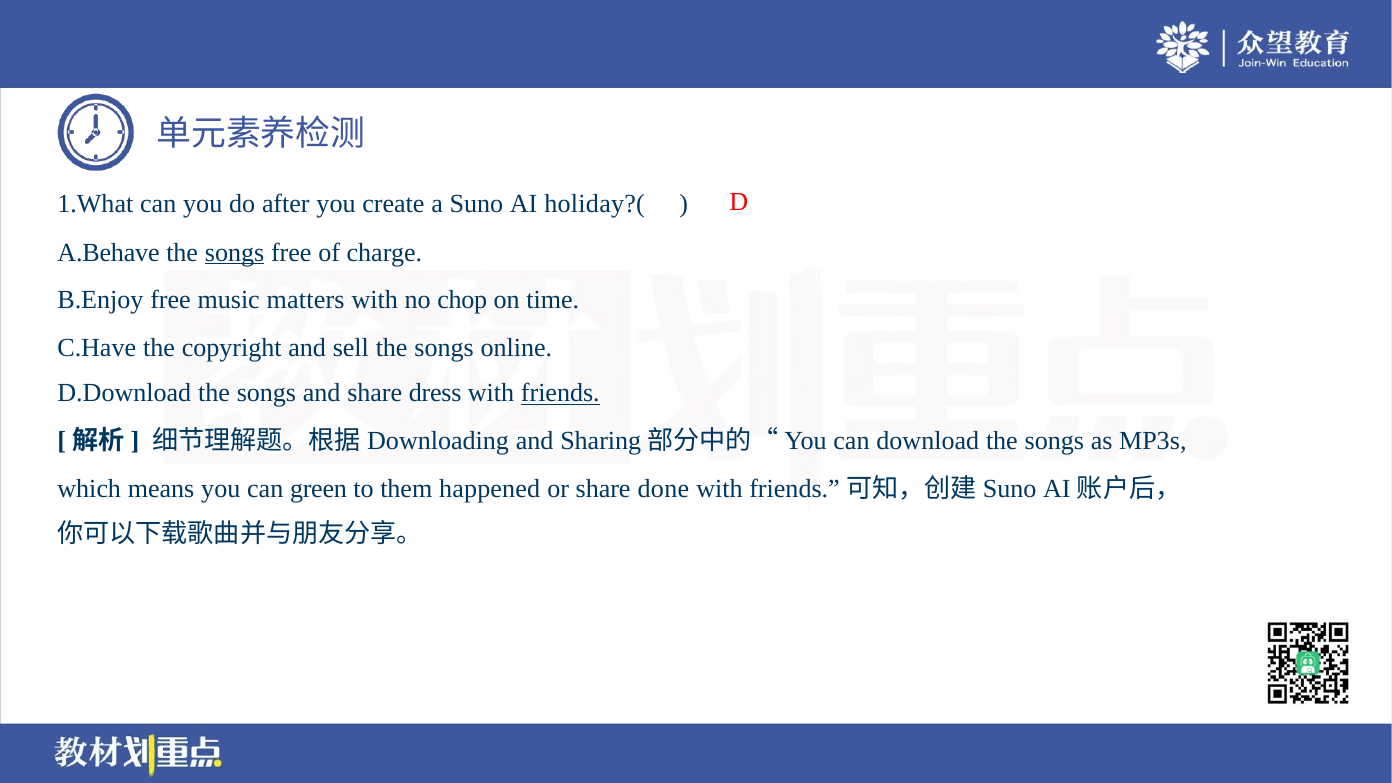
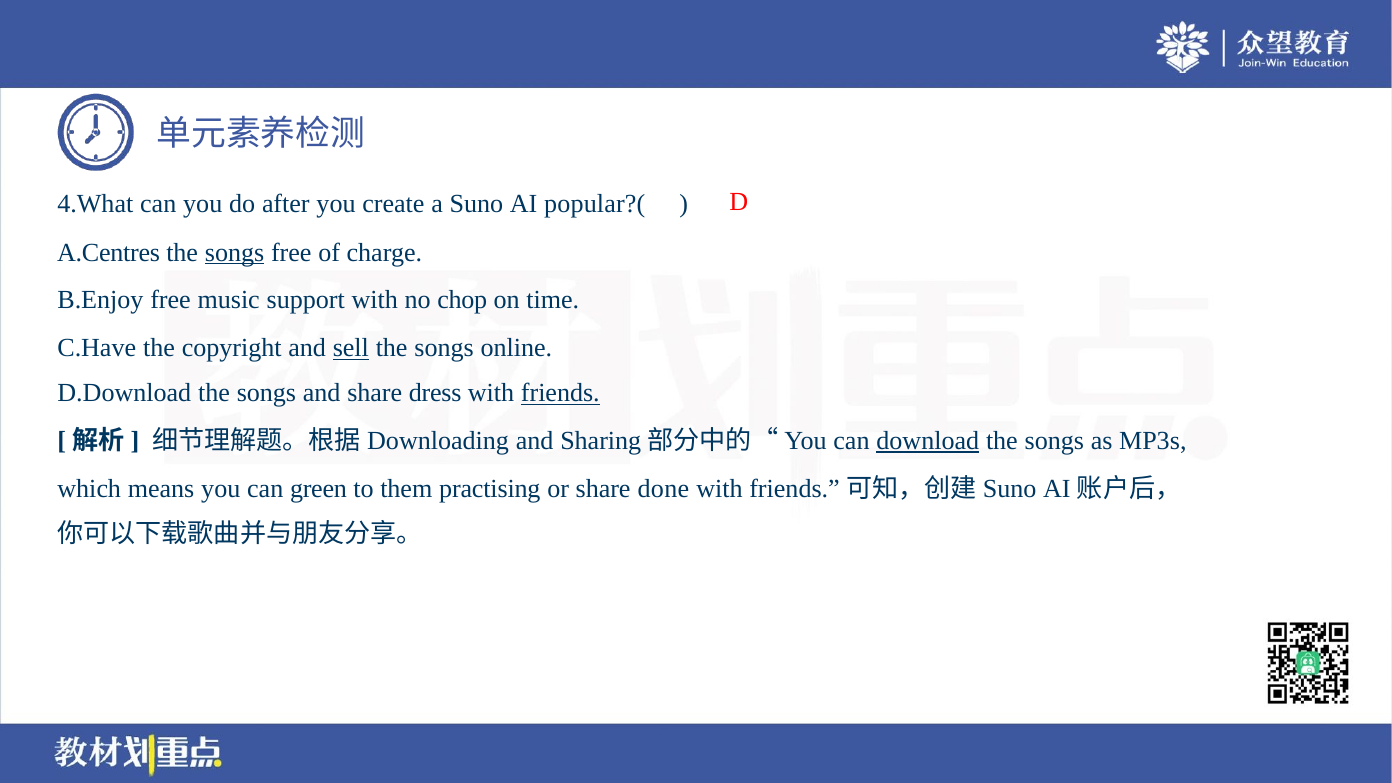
1.What: 1.What -> 4.What (95, 203)
holiday?(: holiday?( -> popular?( (595, 203)
A.Behave: A.Behave -> A.Centres (109, 252)
matters: matters -> support (306, 300)
sell underline: none -> present (351, 348)
download underline: none -> present (928, 441)
happened: happened -> practising (490, 489)
